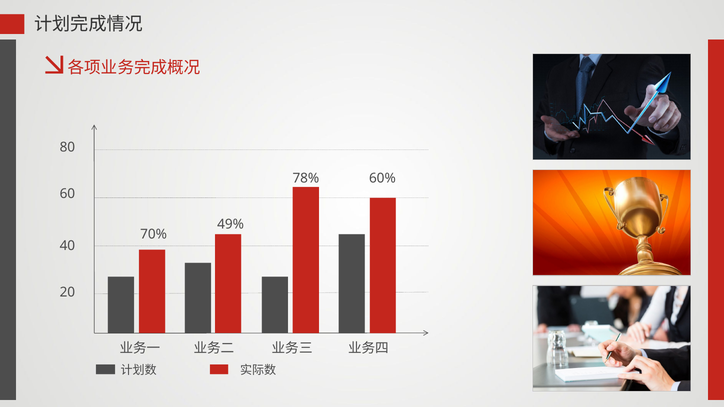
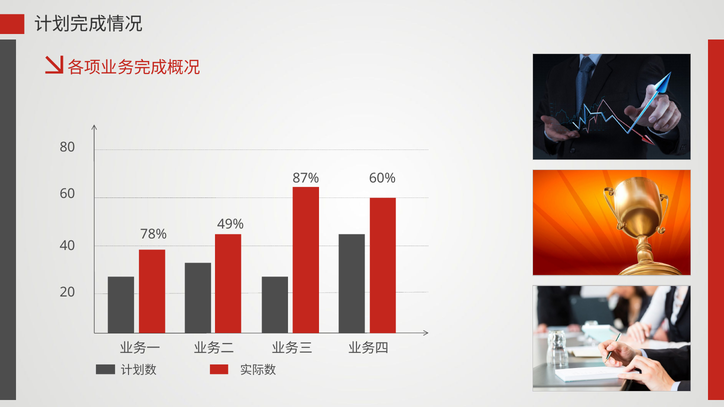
78%: 78% -> 87% (306, 179)
70%: 70% -> 78% (154, 234)
